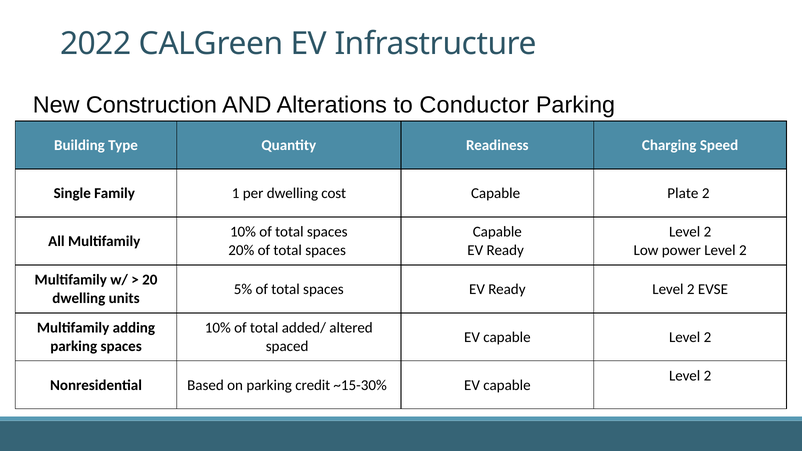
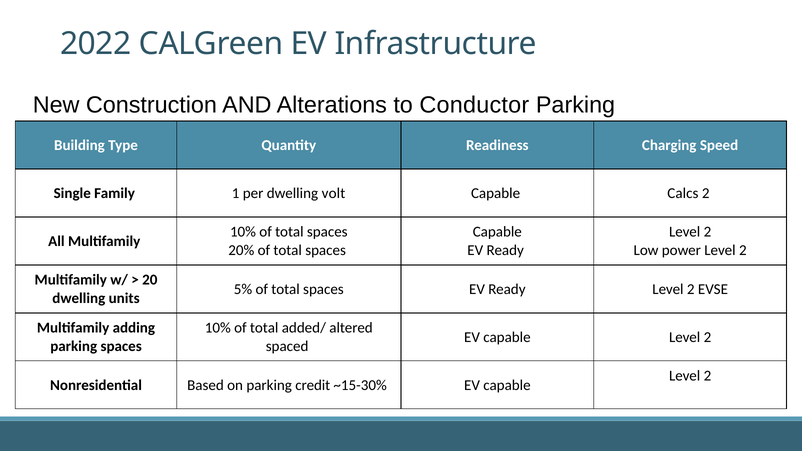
cost: cost -> volt (334, 193)
Plate: Plate -> Calcs (683, 193)
